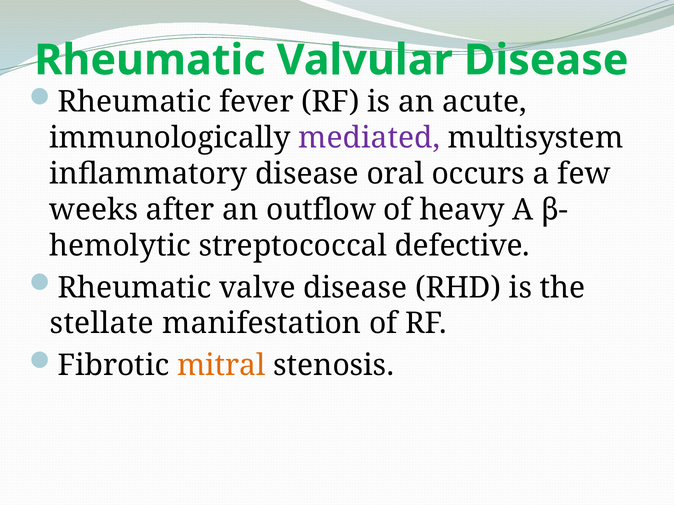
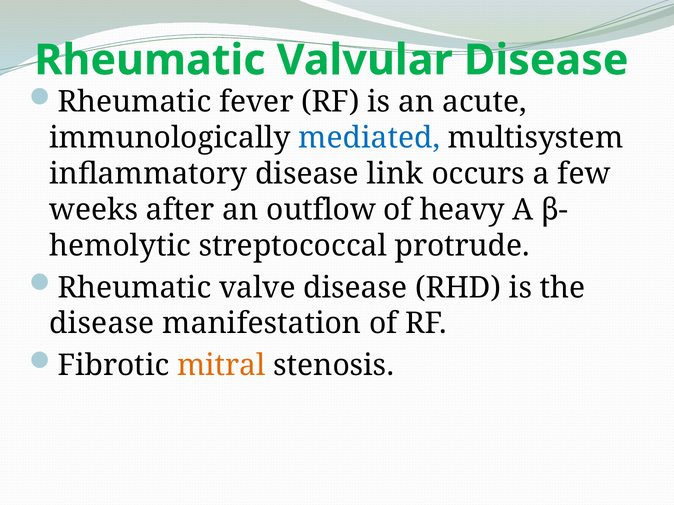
mediated colour: purple -> blue (369, 138)
oral: oral -> link (395, 174)
defective: defective -> protrude (462, 246)
stellate: stellate -> disease (102, 324)
